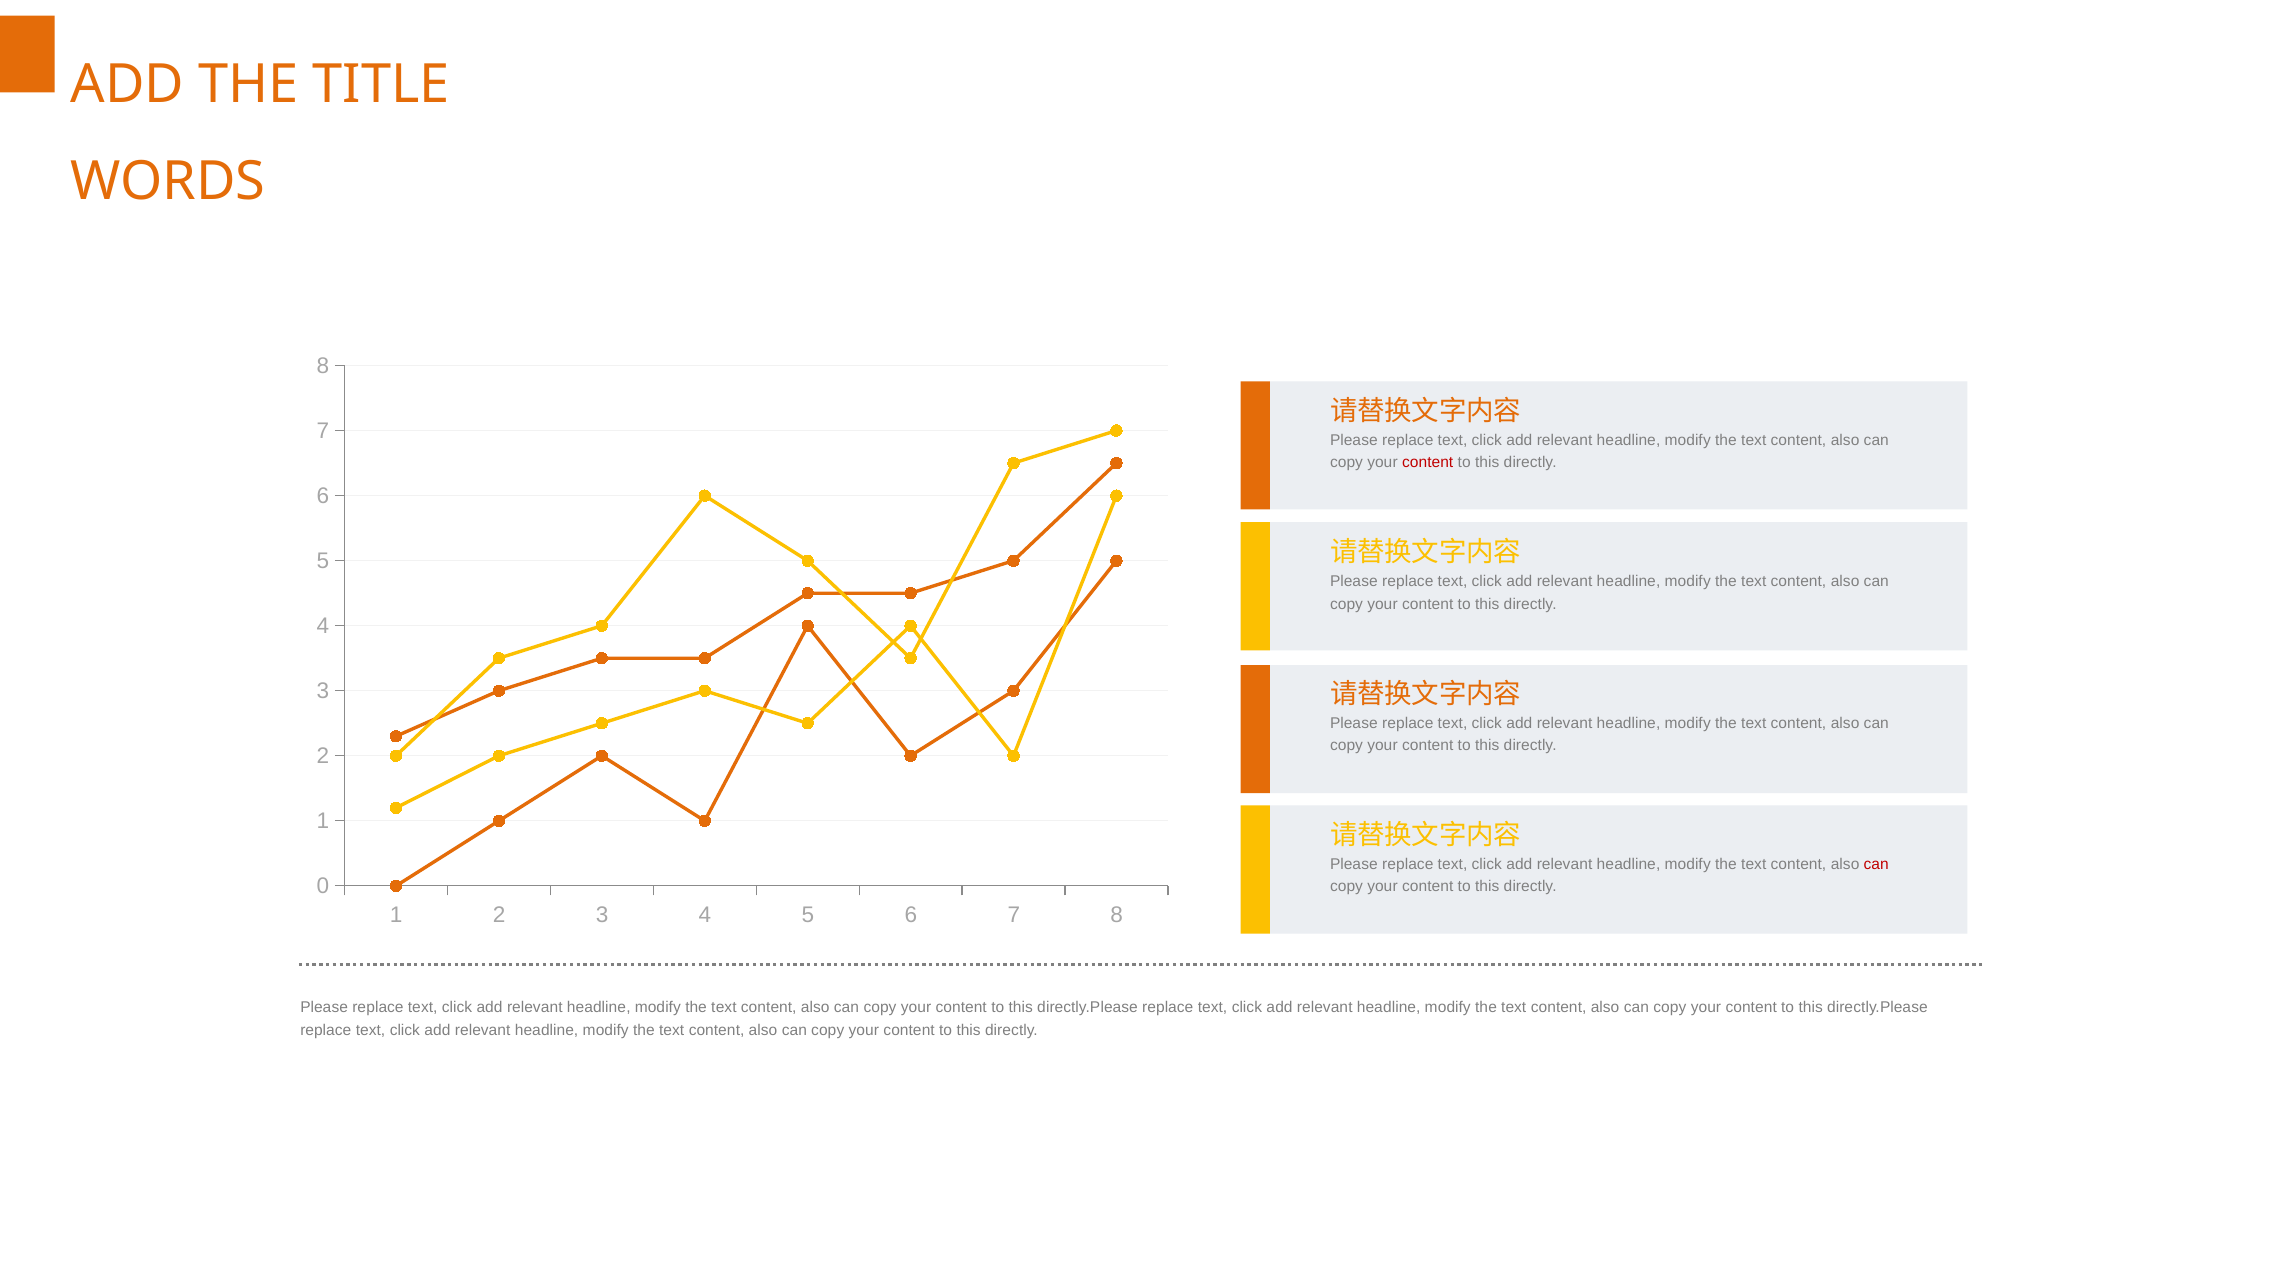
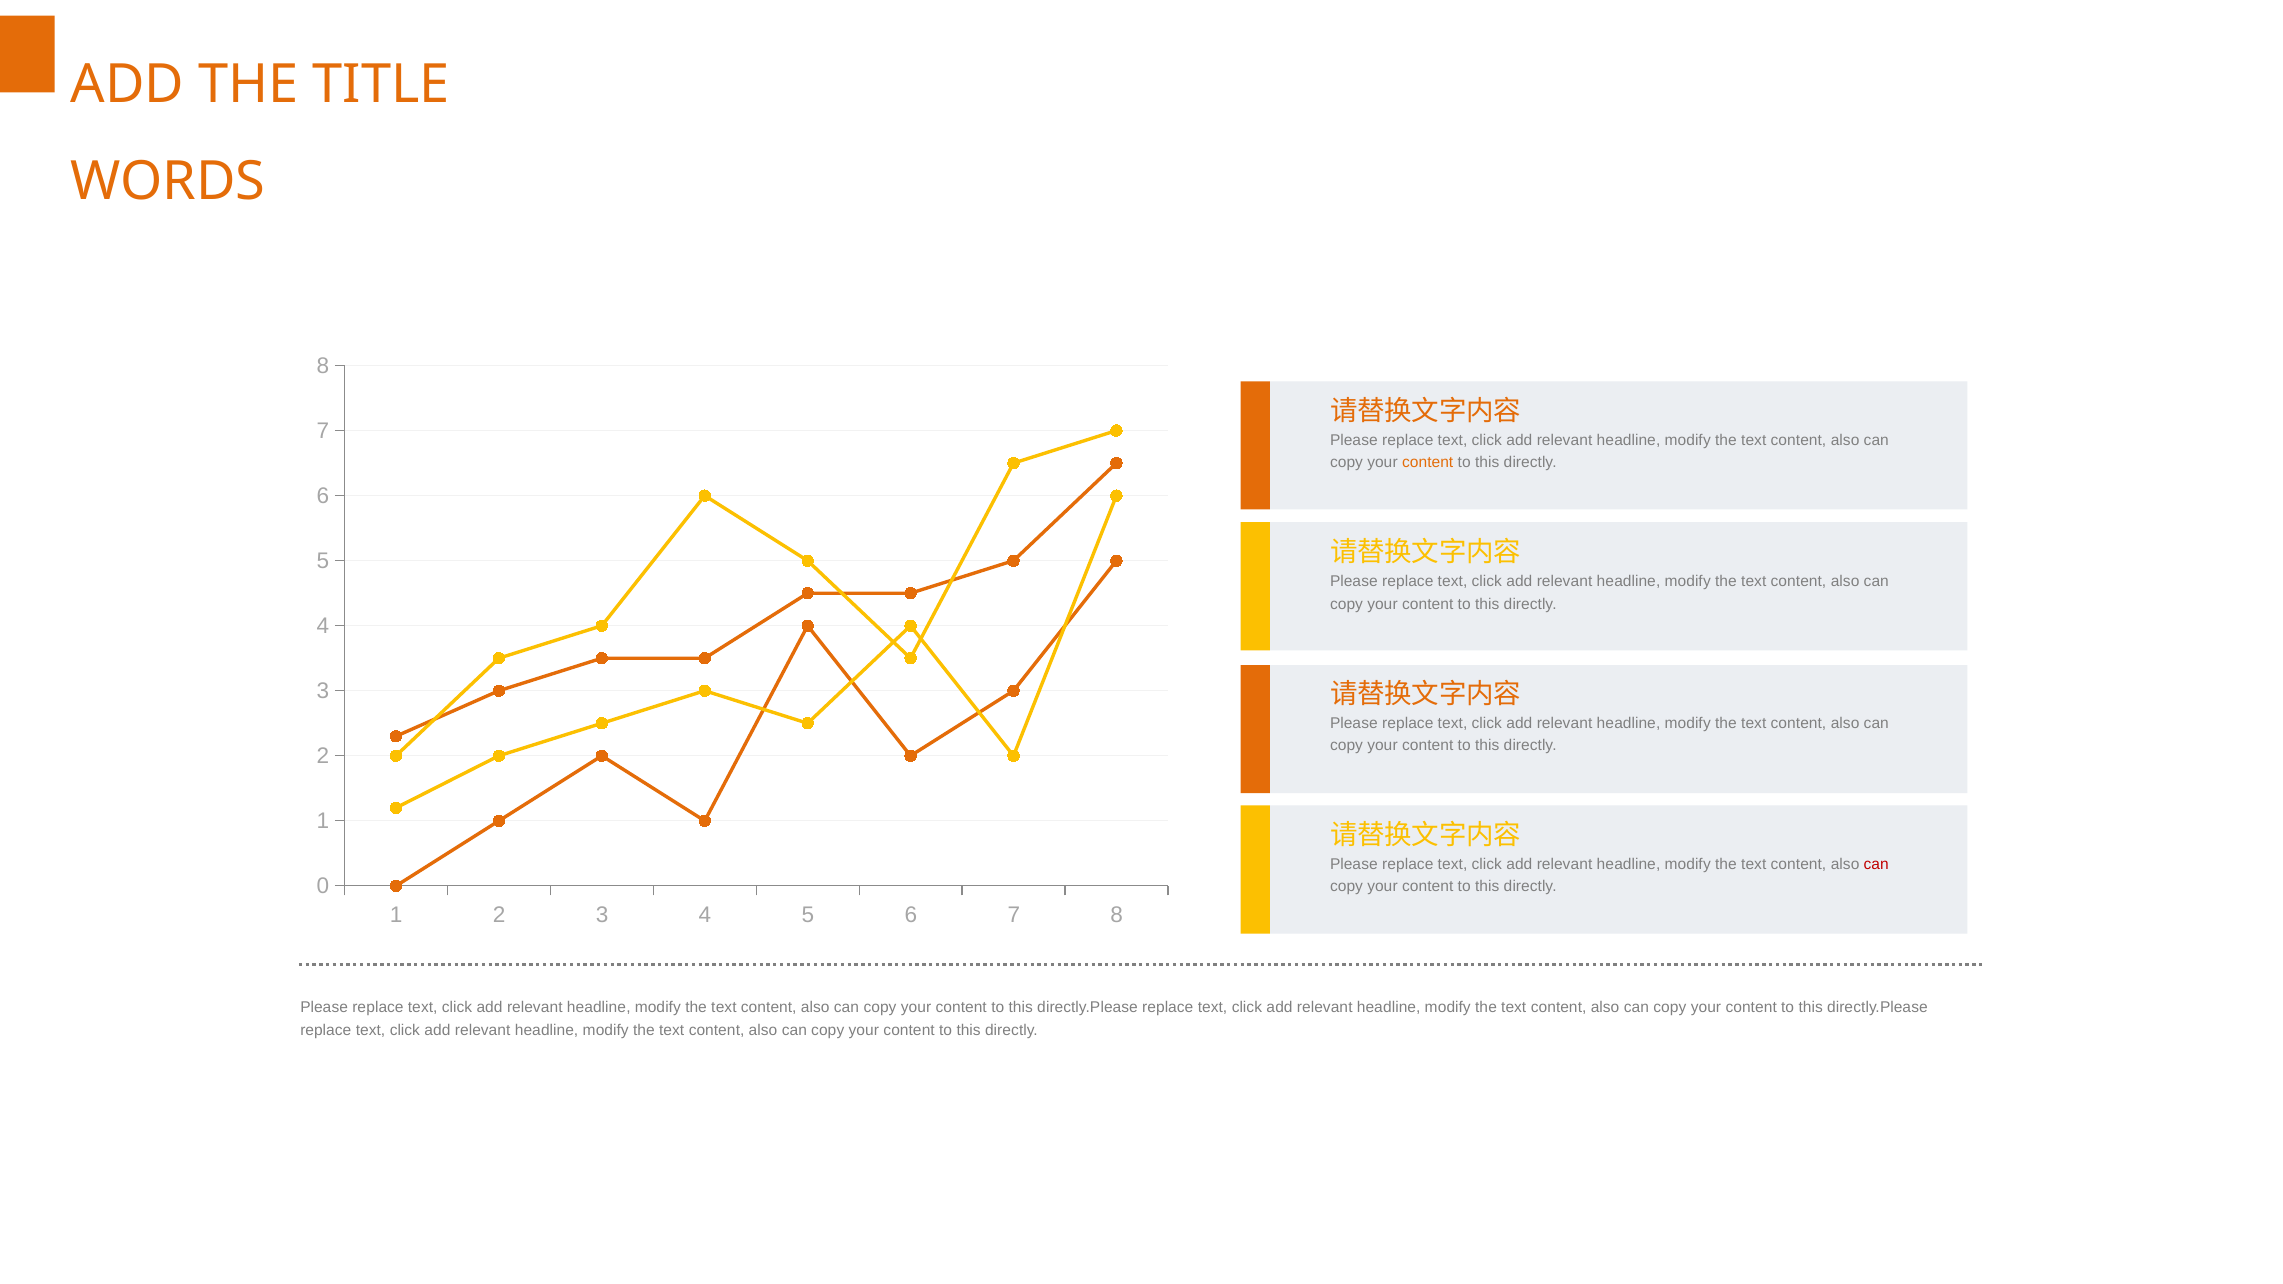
content colour: red -> orange (1428, 463)
